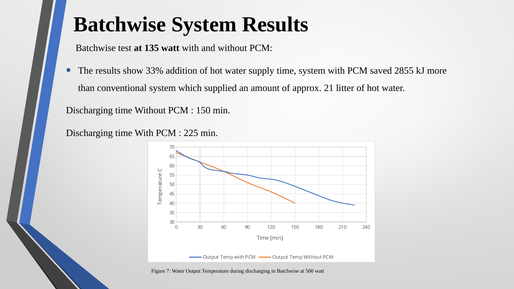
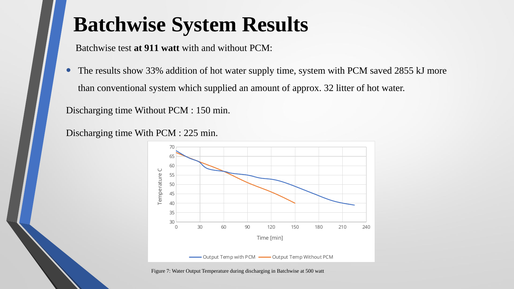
135: 135 -> 911 (152, 48)
21: 21 -> 32 (329, 88)
